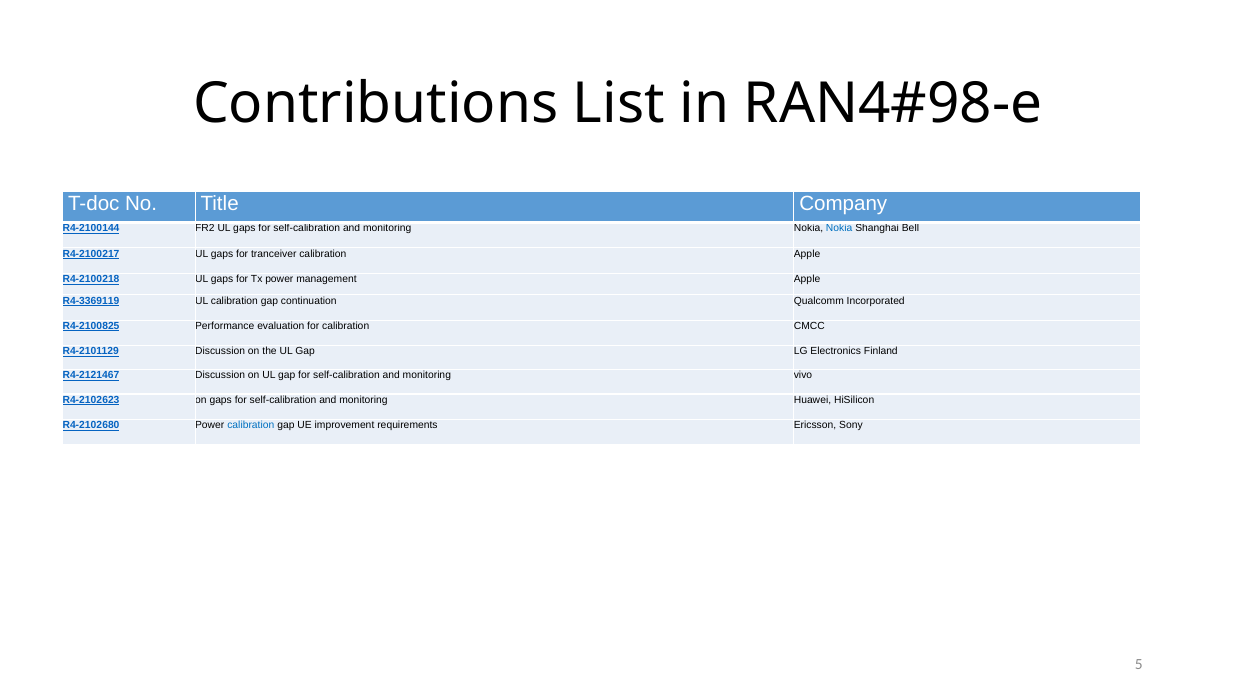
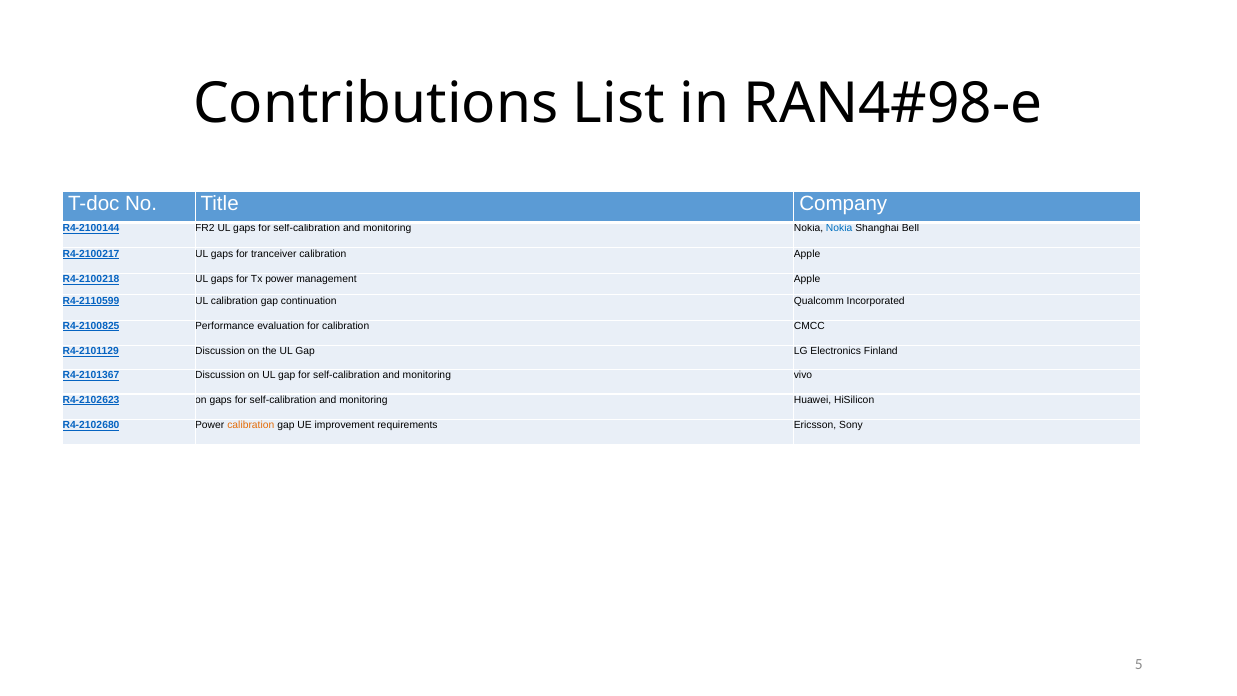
R4-3369119: R4-3369119 -> R4-2110599 (91, 301)
R4-2121467: R4-2121467 -> R4-2101367 (91, 375)
calibration colour: blue -> orange (251, 425)
